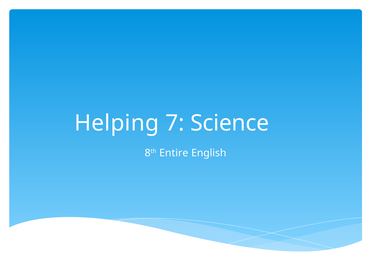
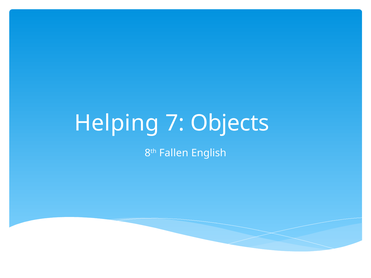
Science: Science -> Objects (230, 123)
Entire: Entire -> Fallen (174, 153)
